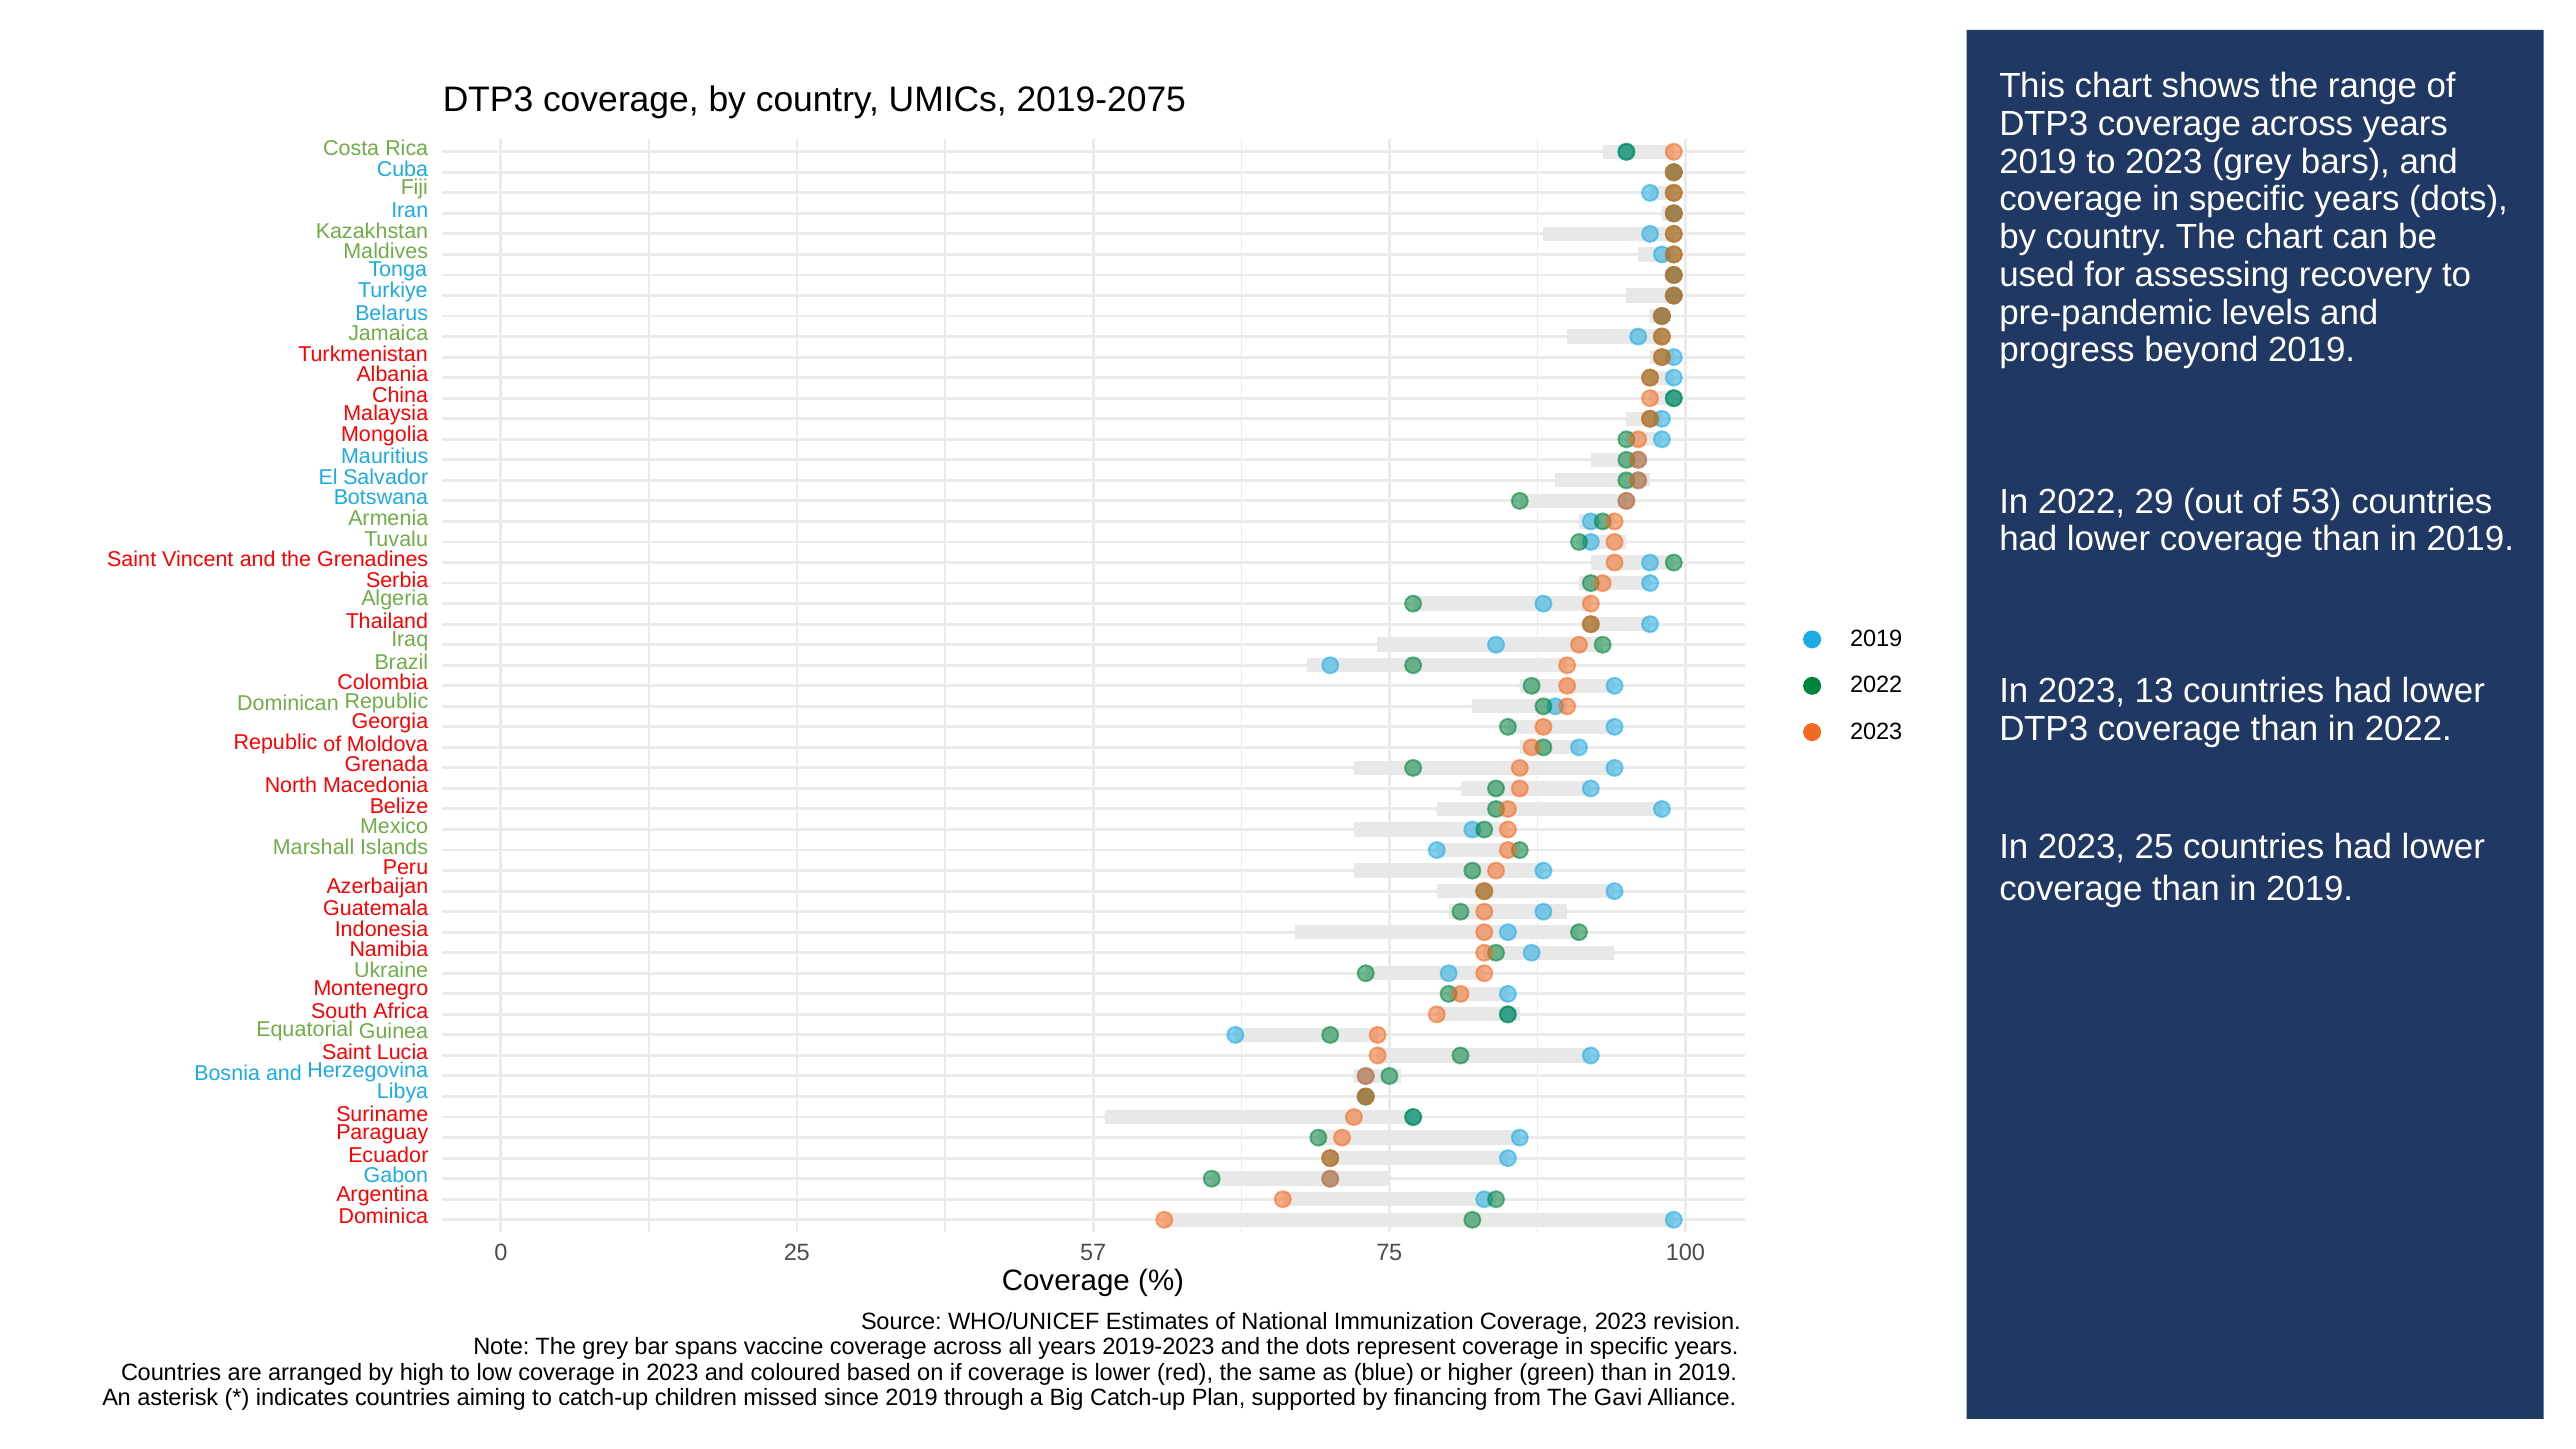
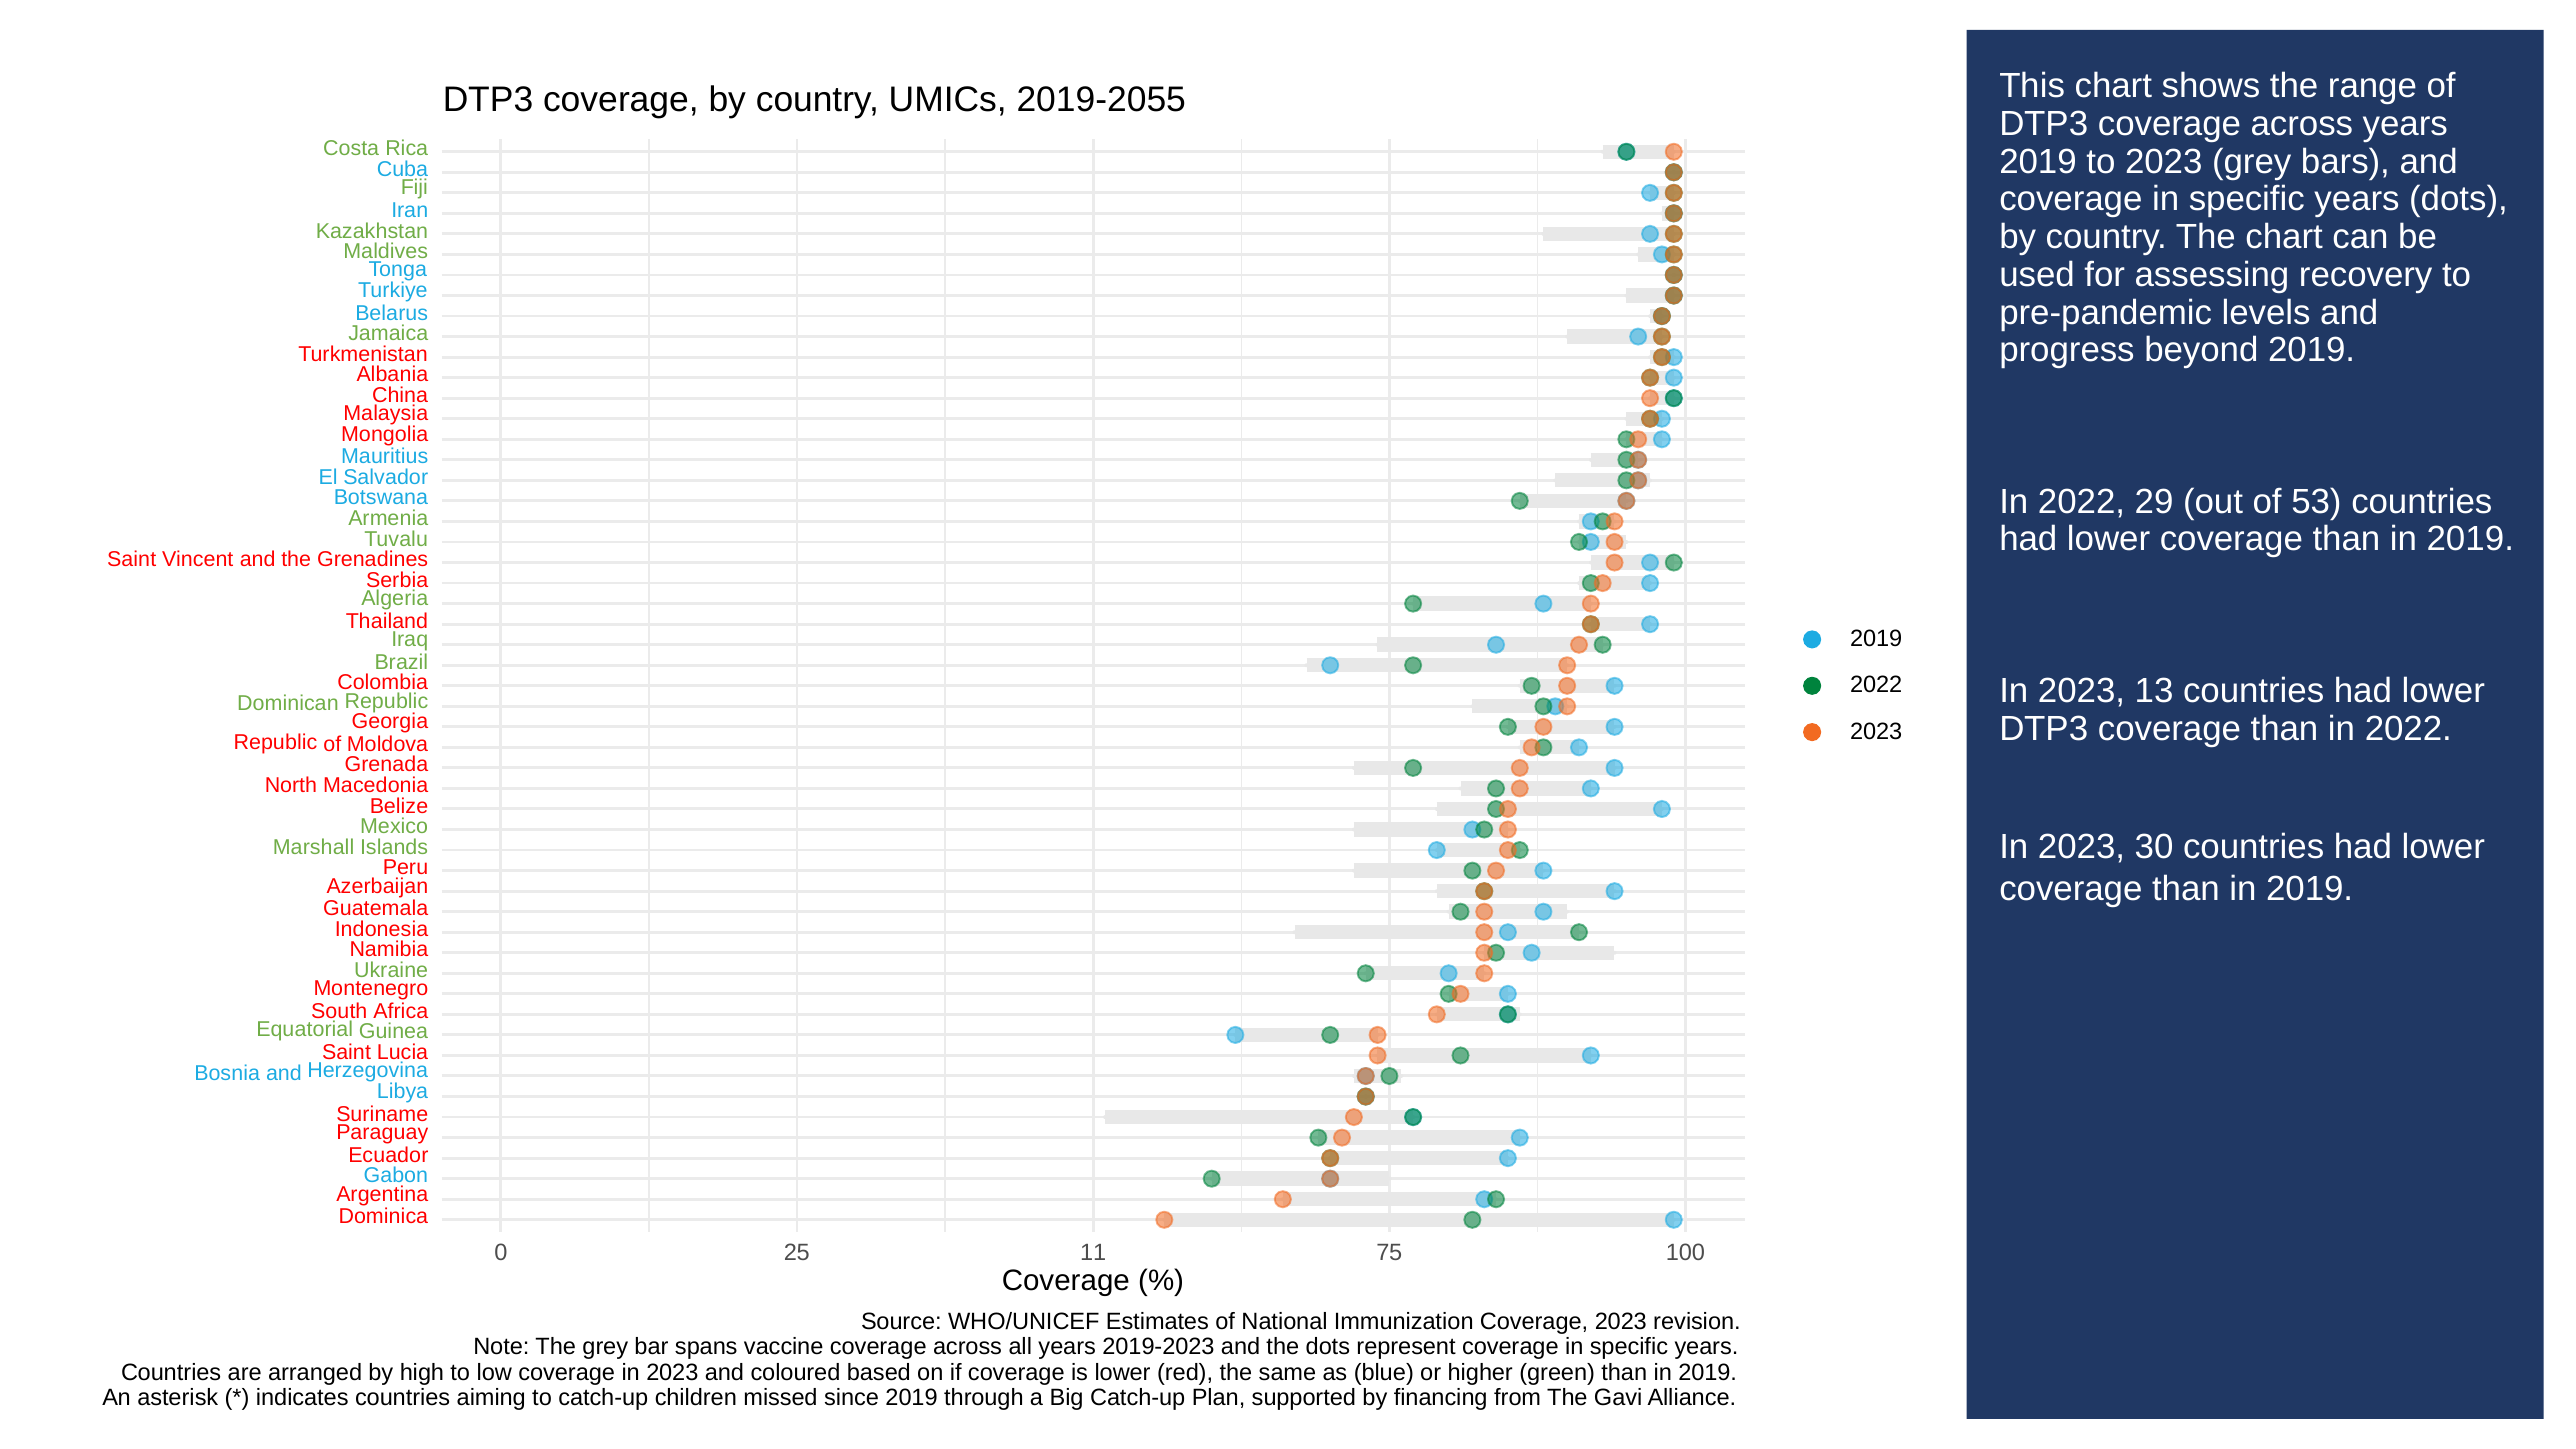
2019-2075: 2019-2075 -> 2019-2055 (1101, 100)
2023 25: 25 -> 30 (2154, 847)
57: 57 -> 11 (1093, 1253)
